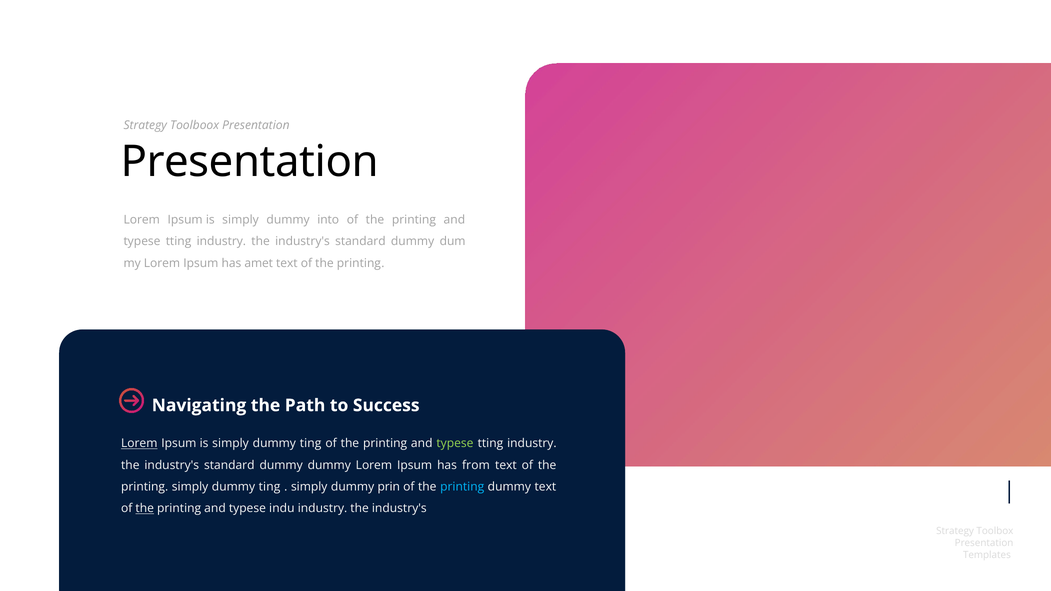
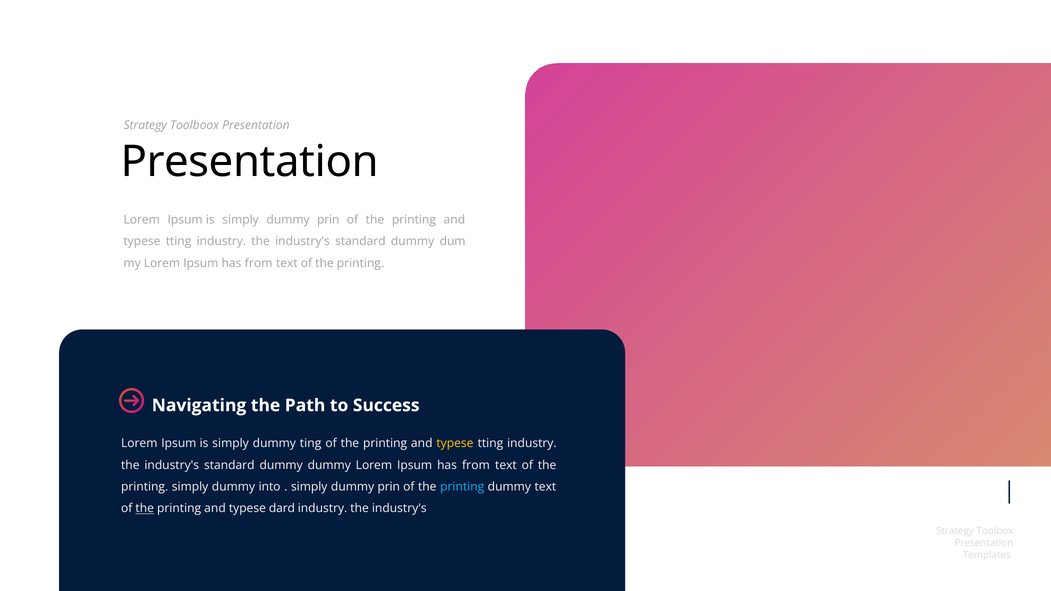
is simply dummy into: into -> prin (328, 220)
amet: amet -> from (259, 263)
Lorem underline: present -> none (139, 444)
typese colour: light green -> yellow (455, 444)
printing simply dummy ting: ting -> into (270, 487)
indu: indu -> dard (282, 509)
